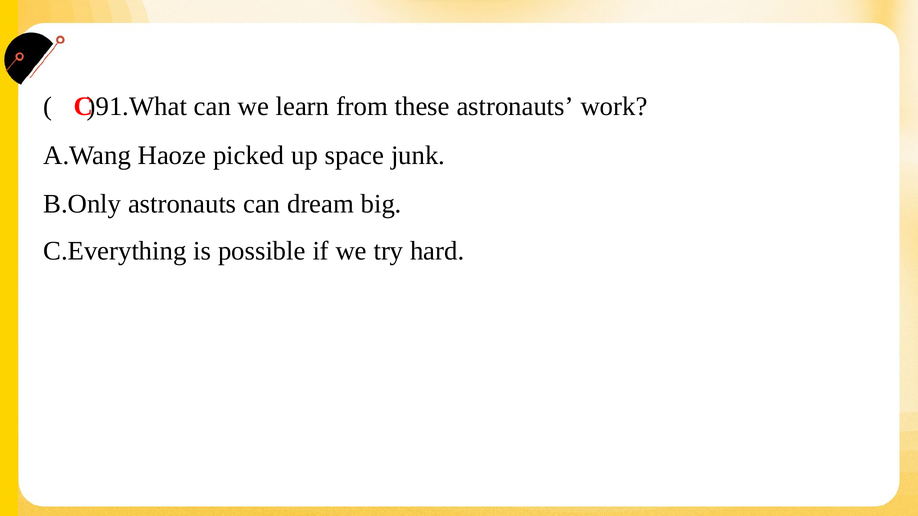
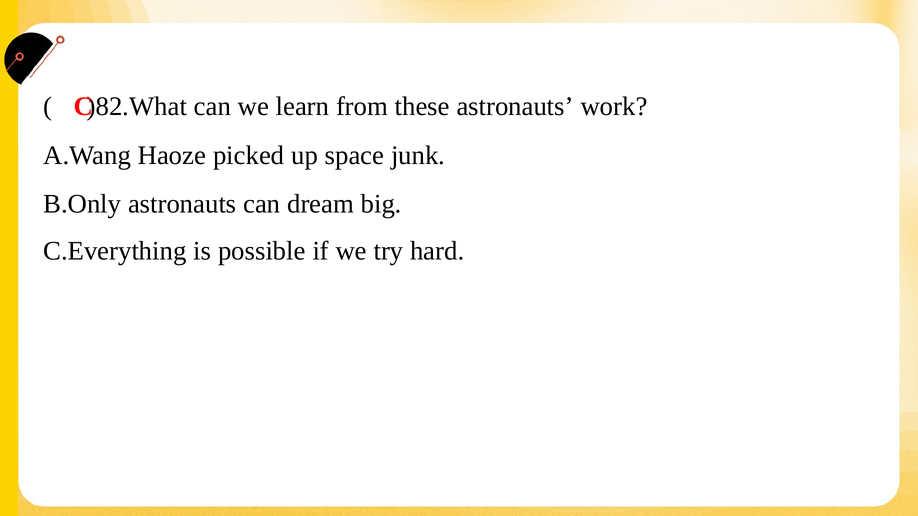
)91.What: )91.What -> )82.What (137, 107)
